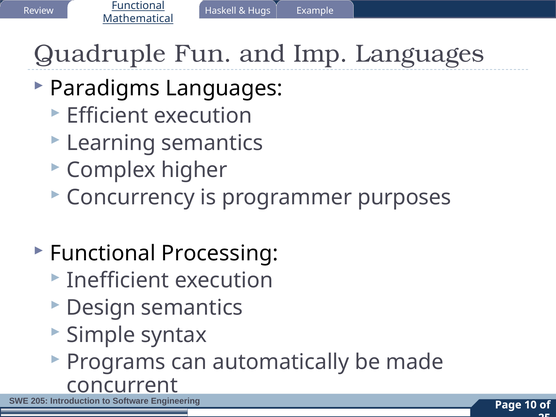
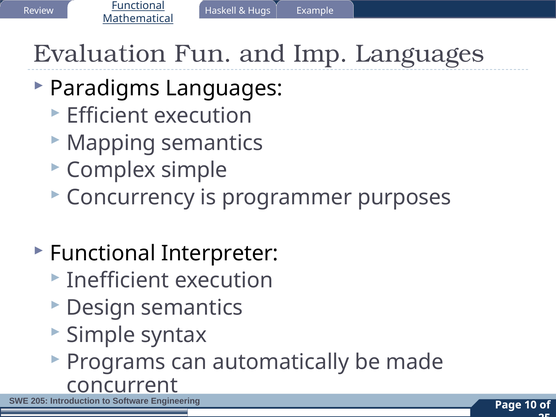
Quadruple: Quadruple -> Evaluation (100, 54)
Learning: Learning -> Mapping (111, 143)
Complex higher: higher -> simple (194, 170)
Processing: Processing -> Interpreter (220, 253)
